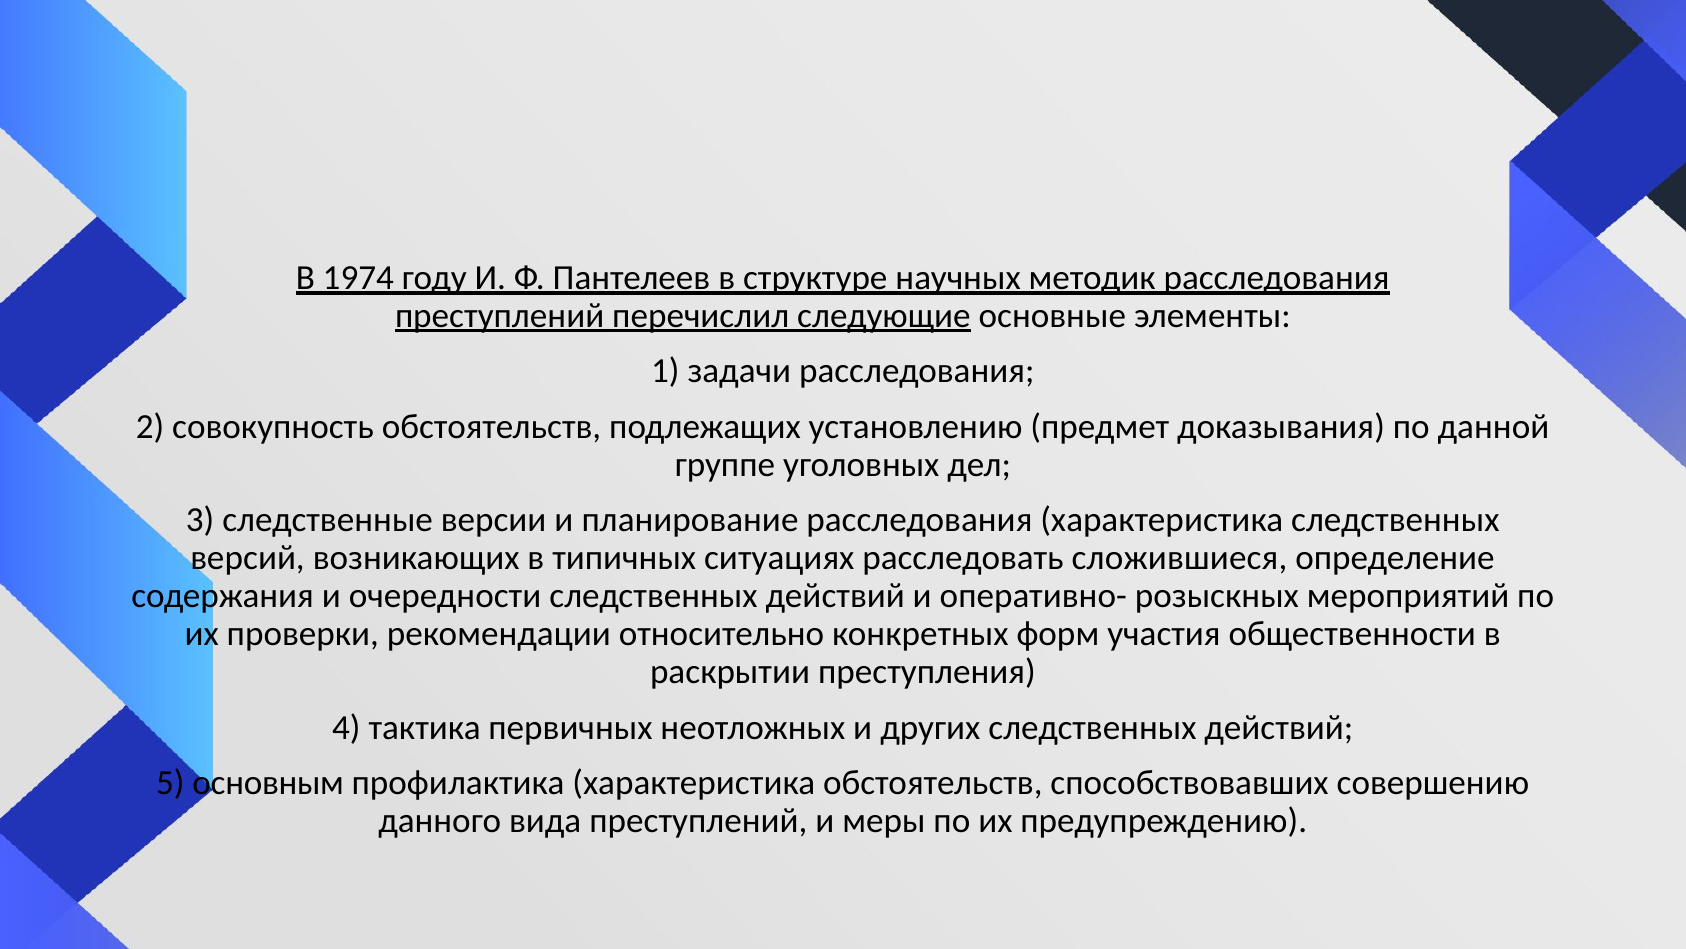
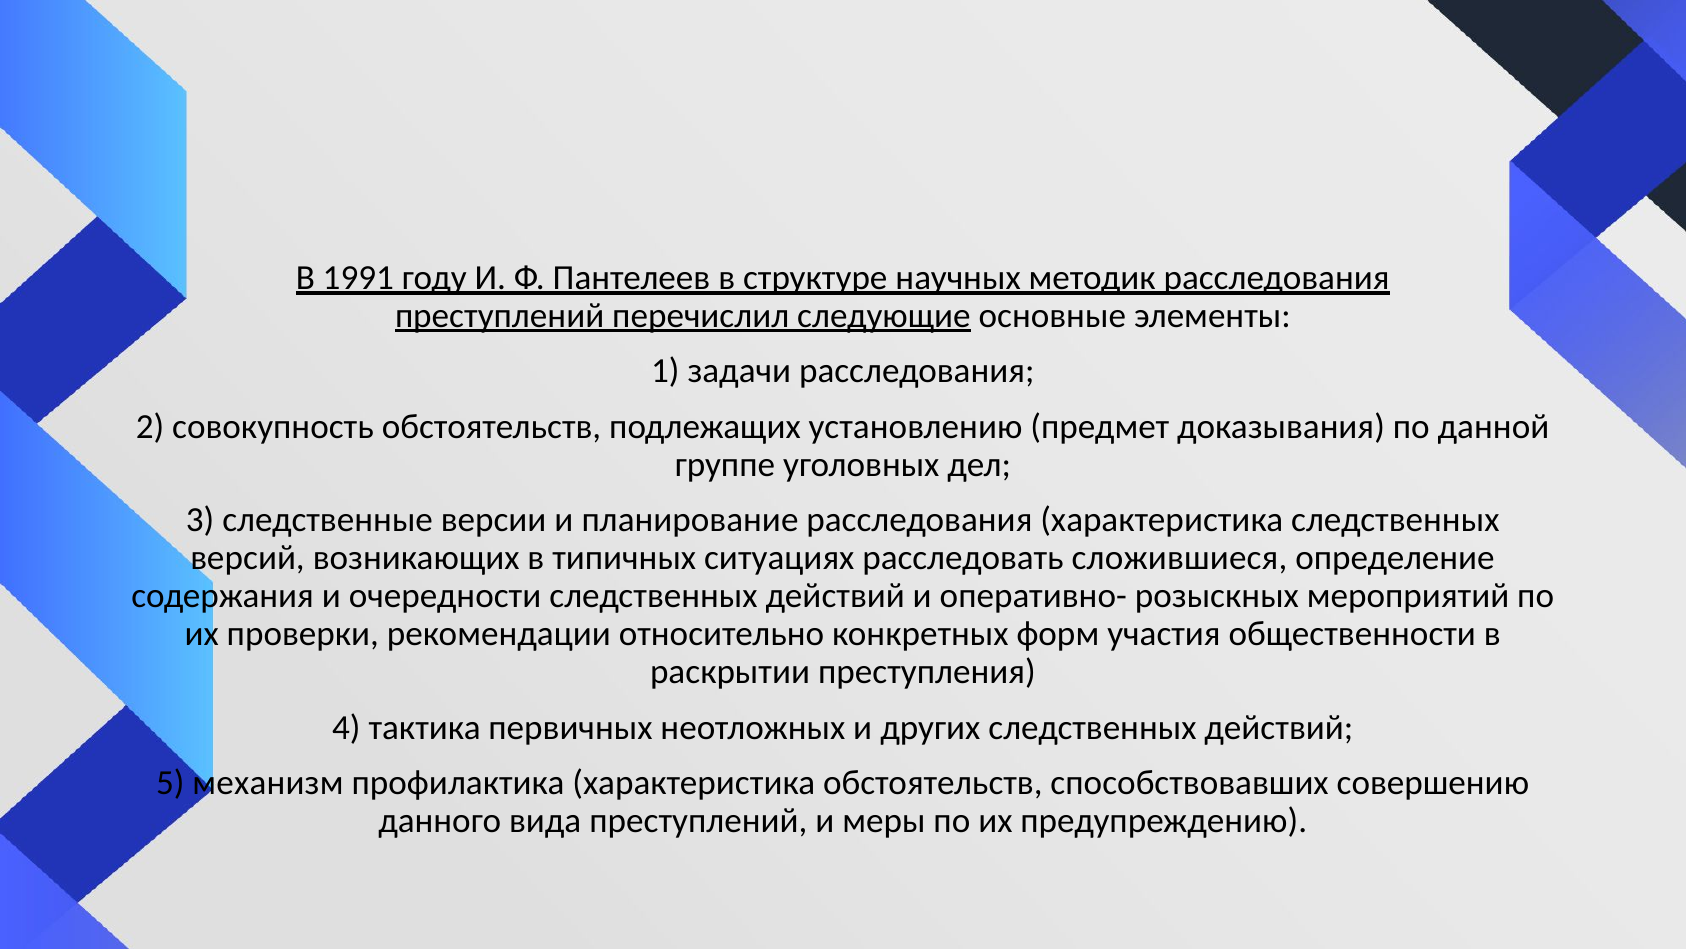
1974: 1974 -> 1991 (358, 278)
основным: основным -> механизм (268, 783)
